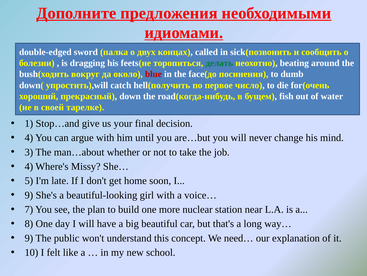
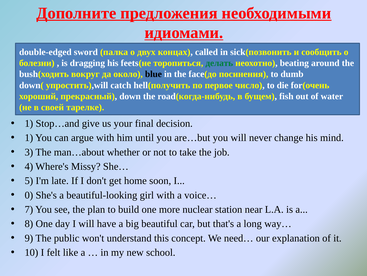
blue colour: red -> black (153, 74)
4: 4 -> 1 (29, 137)
9: 9 -> 0 (29, 195)
